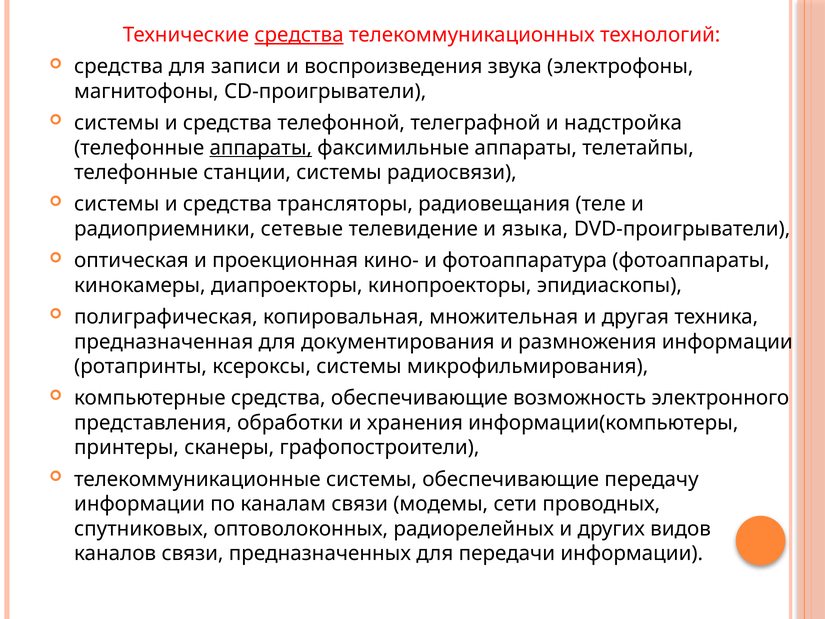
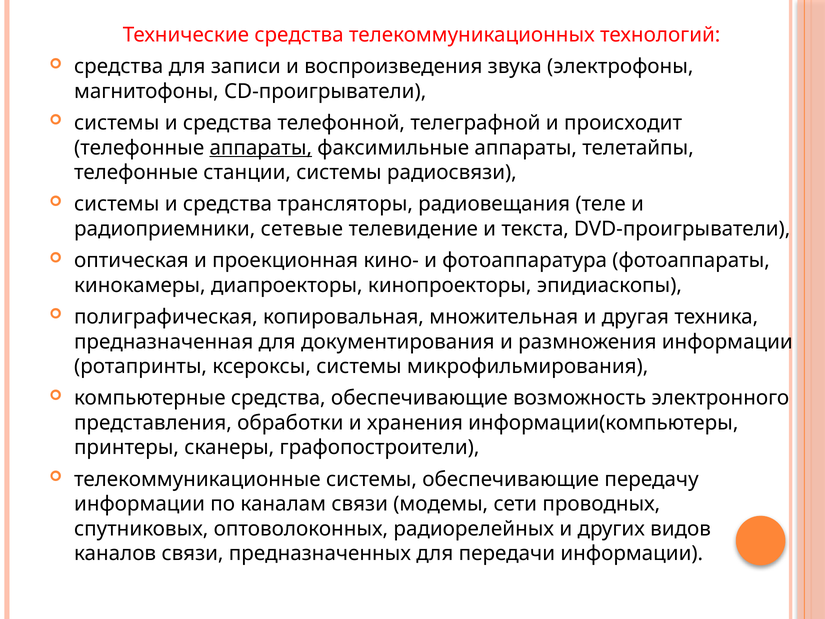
средства underline: present -> none (299, 35)
надстройка: надстройка -> происходит (623, 123)
языка: языка -> текста (535, 229)
